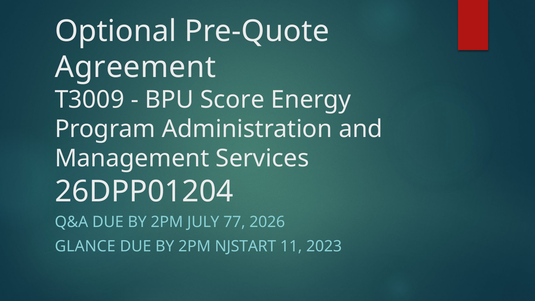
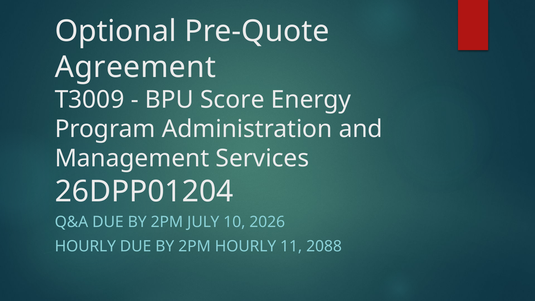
77: 77 -> 10 (234, 222)
GLANCE: GLANCE -> HOURLY (85, 246)
2PM NJSTART: NJSTART -> HOURLY (245, 246)
2023: 2023 -> 2088 (324, 246)
